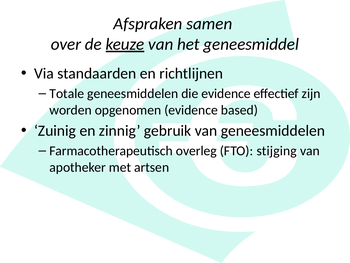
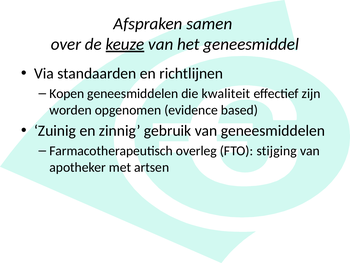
Totale: Totale -> Kopen (67, 94)
die evidence: evidence -> kwaliteit (226, 94)
